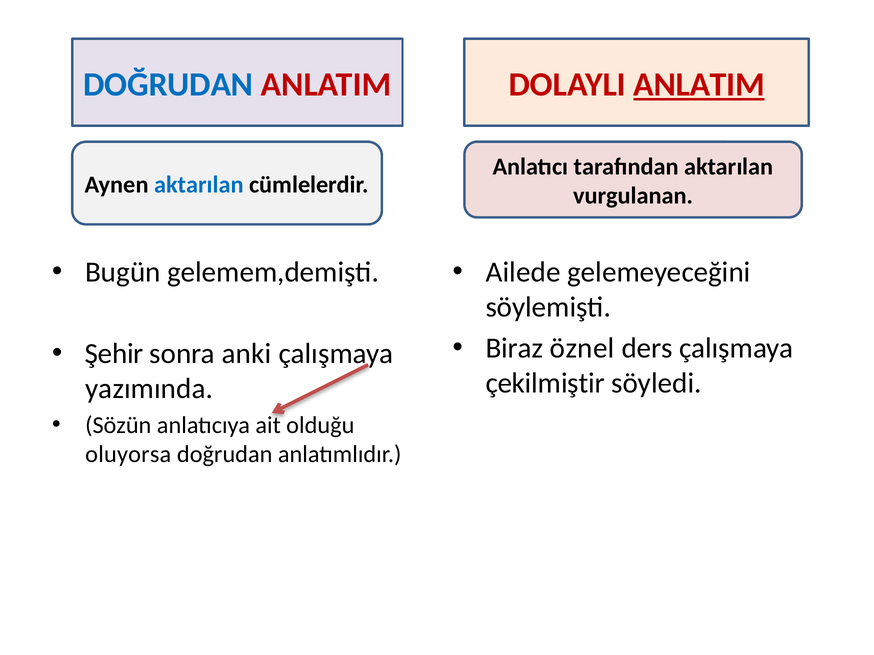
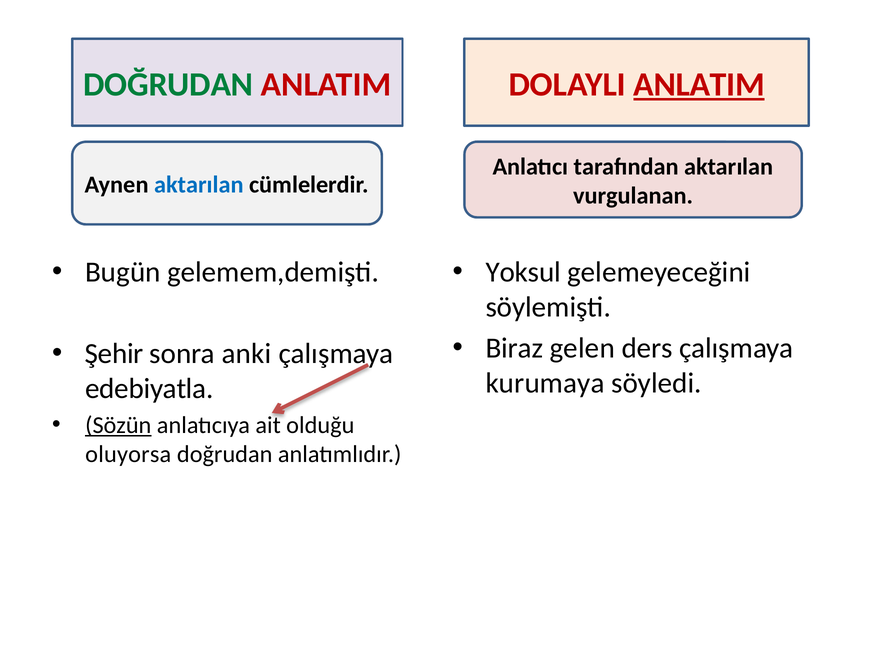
DOĞRUDAN colour: blue -> green (168, 85)
Ailede: Ailede -> Yoksul (523, 273)
öznel: öznel -> gelen (582, 348)
çekilmiştir: çekilmiştir -> kurumaya (545, 383)
yazımında: yazımında -> edebiyatla (149, 389)
Sözün underline: none -> present (118, 426)
